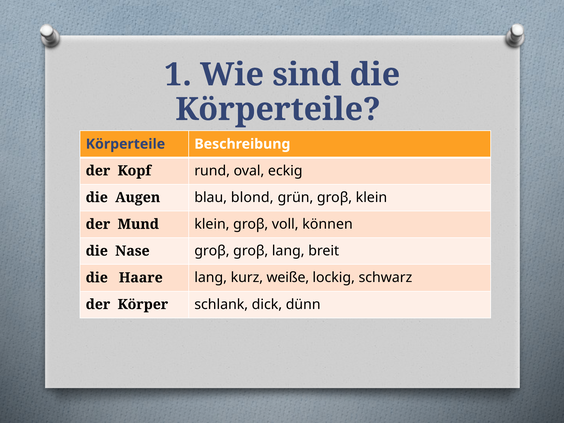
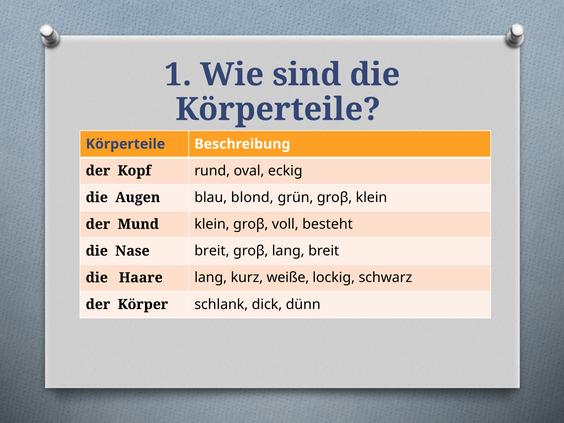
können: können -> besteht (328, 224)
Nase groβ: groβ -> breit (212, 251)
